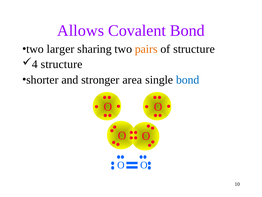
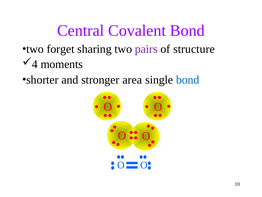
Allows: Allows -> Central (81, 31)
larger: larger -> forget (61, 49)
pairs colour: orange -> purple (146, 49)
structure: structure -> moments (62, 64)
